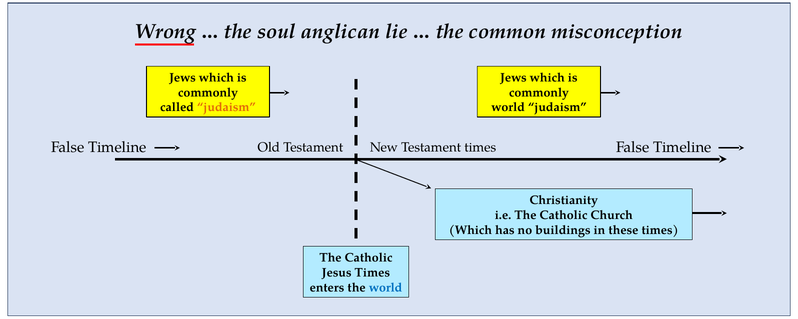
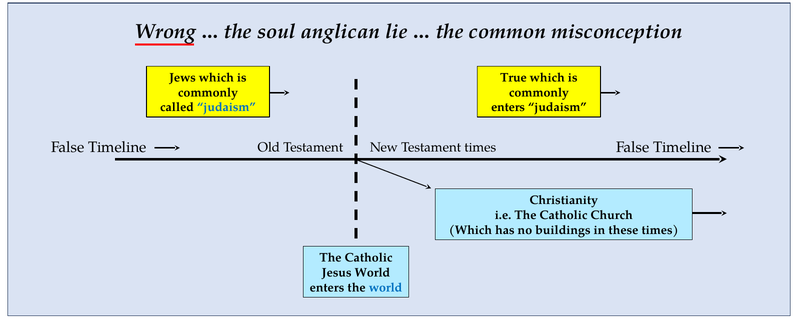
Jews: Jews -> True (513, 78)
judaism colour: orange -> blue (226, 107)
world: world -> enters (508, 107)
Jesus Times: Times -> World (372, 273)
